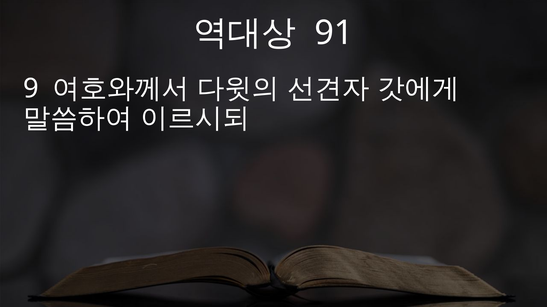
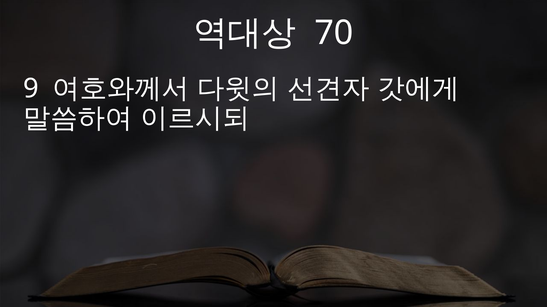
91: 91 -> 70 (334, 33)
